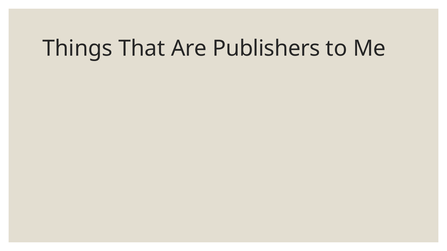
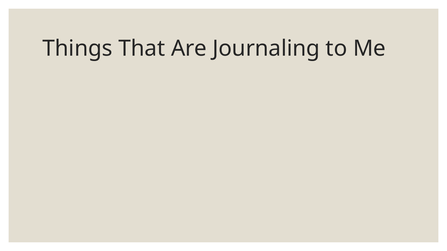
Publishers: Publishers -> Journaling (266, 49)
